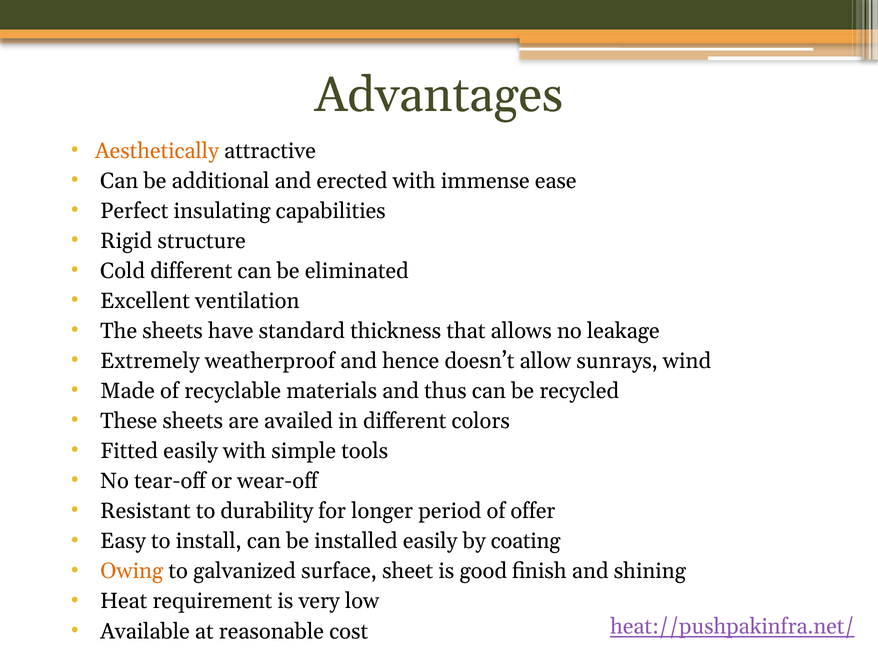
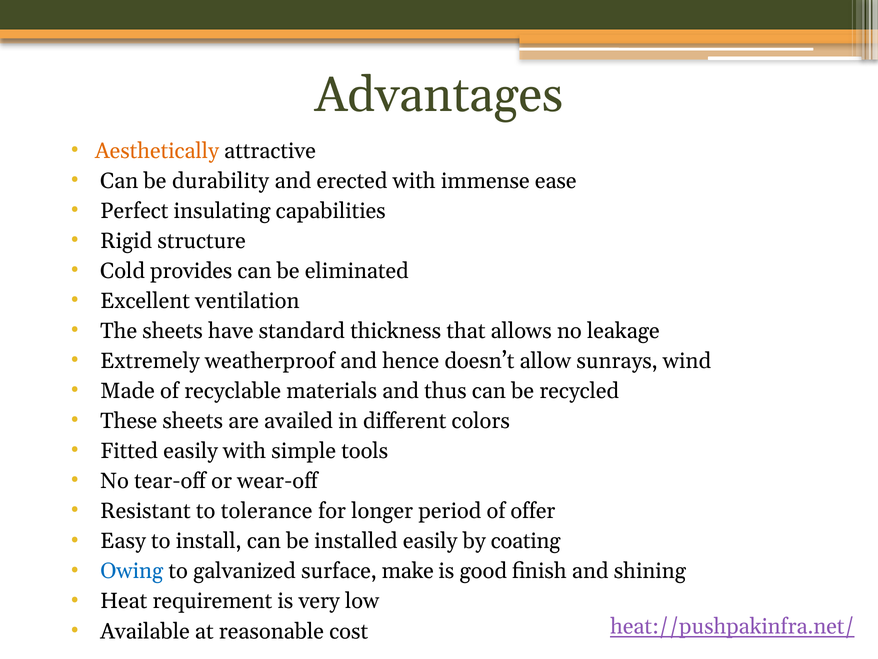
additional: additional -> durability (220, 181)
Cold different: different -> provides (191, 271)
durability: durability -> tolerance (267, 511)
Owing colour: orange -> blue (132, 571)
sheet: sheet -> make (408, 571)
